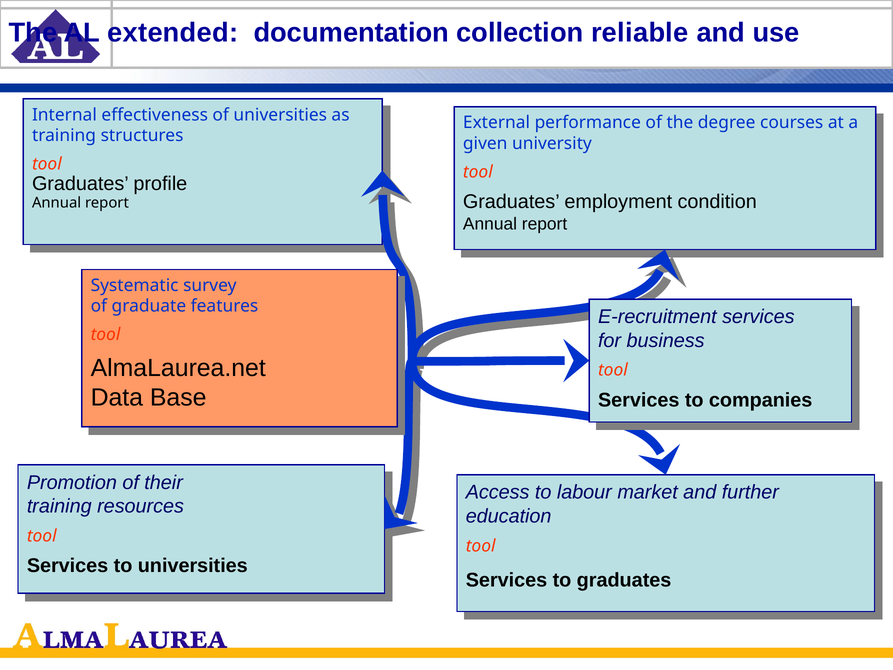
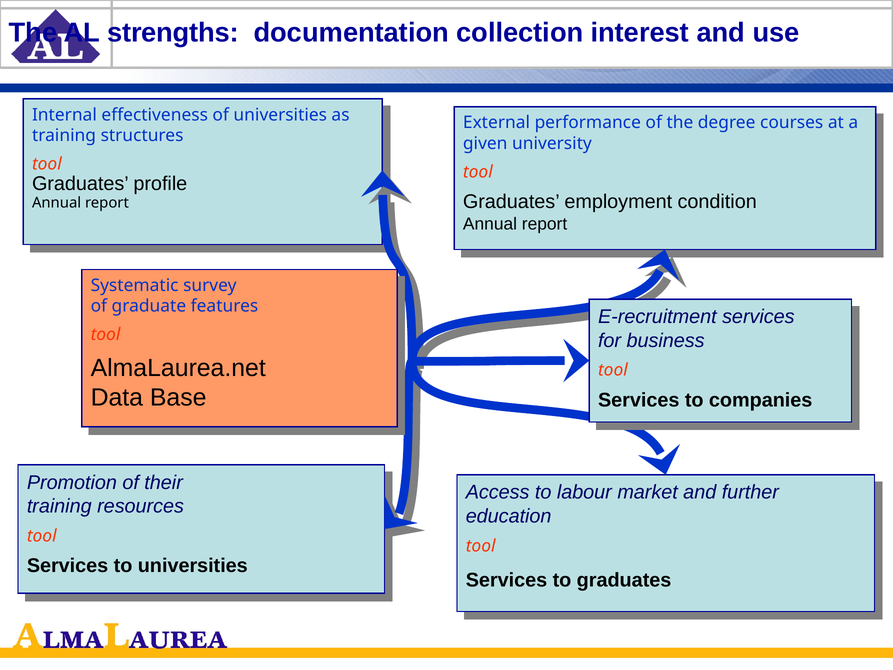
extended: extended -> strengths (173, 33)
reliable: reliable -> interest (640, 33)
